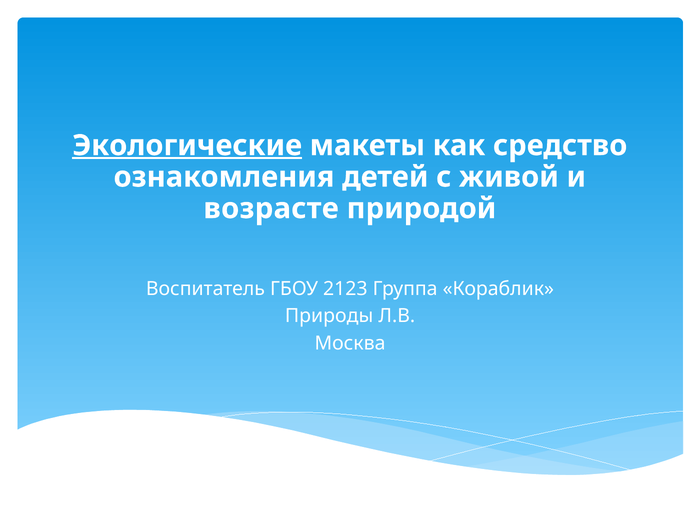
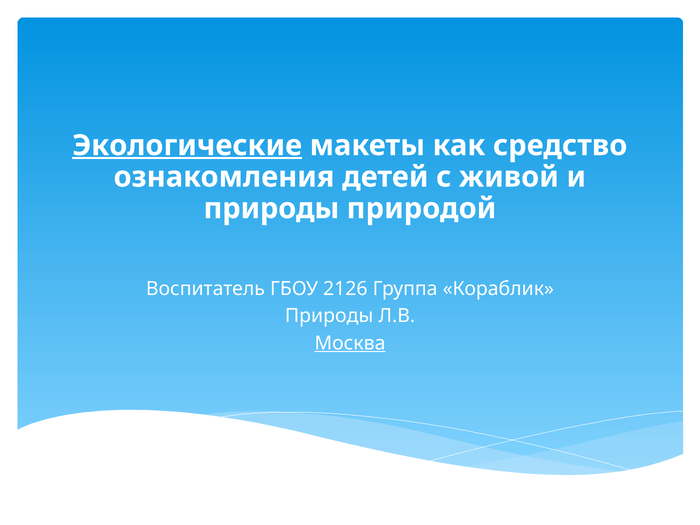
возрасте: возрасте -> природы (271, 209)
2123: 2123 -> 2126 (345, 289)
Москва underline: none -> present (350, 343)
